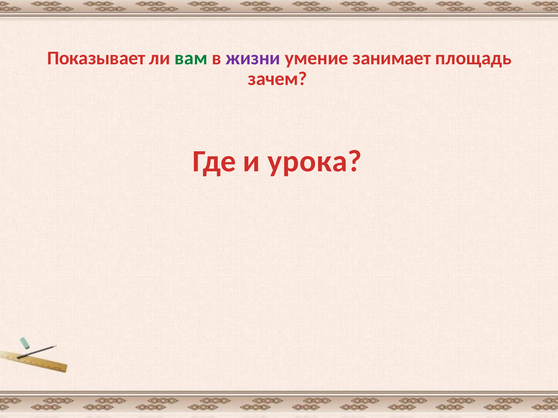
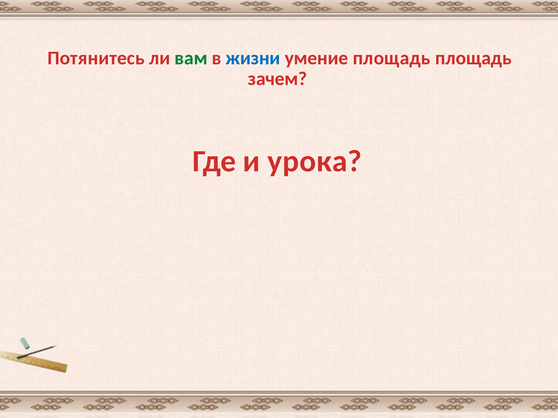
Показывает: Показывает -> Потянитесь (96, 58)
жизни colour: purple -> blue (253, 58)
умение занимает: занимает -> площадь (392, 58)
